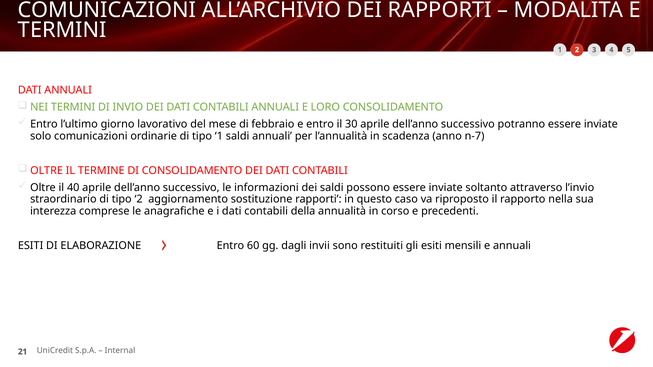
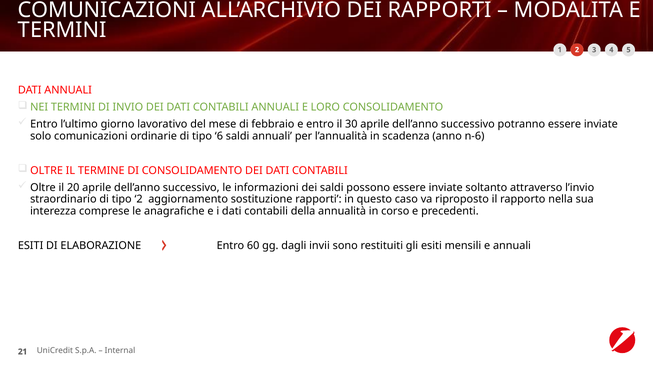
tipo 1: 1 -> 6 (219, 136)
n-7: n-7 -> n-6 (475, 136)
40: 40 -> 20 (73, 188)
